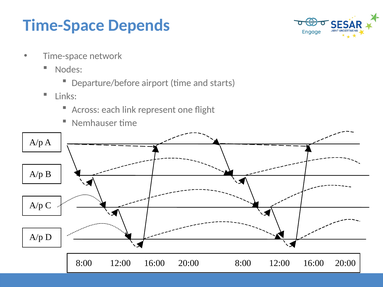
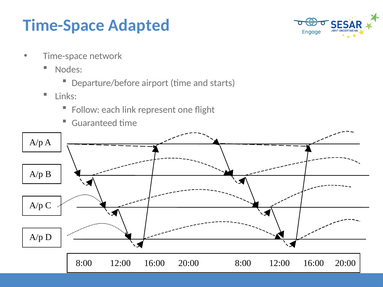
Depends: Depends -> Adapted (139, 25)
Across: Across -> Follow (86, 110)
Nemhauser: Nemhauser -> Guaranteed (94, 123)
